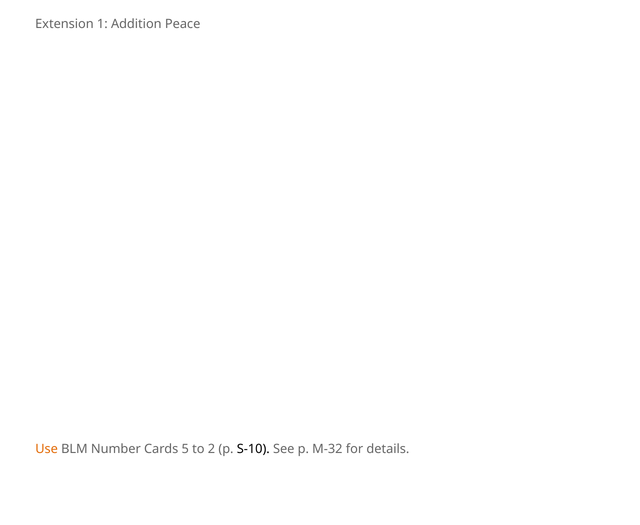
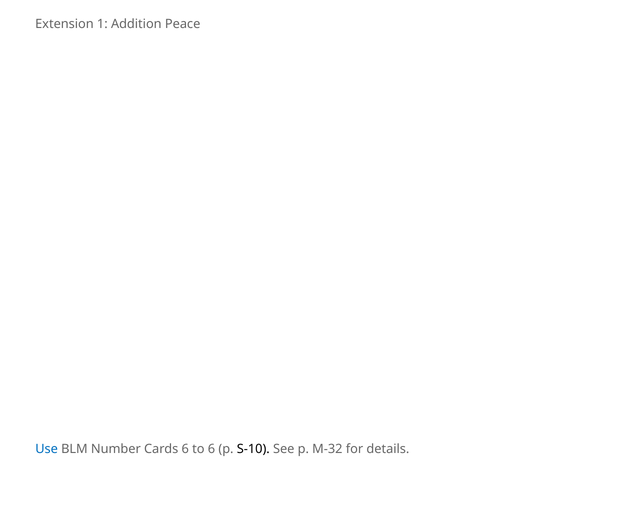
Use colour: orange -> blue (47, 449)
Cards 5: 5 -> 6 (185, 449)
to 2: 2 -> 6 (211, 449)
